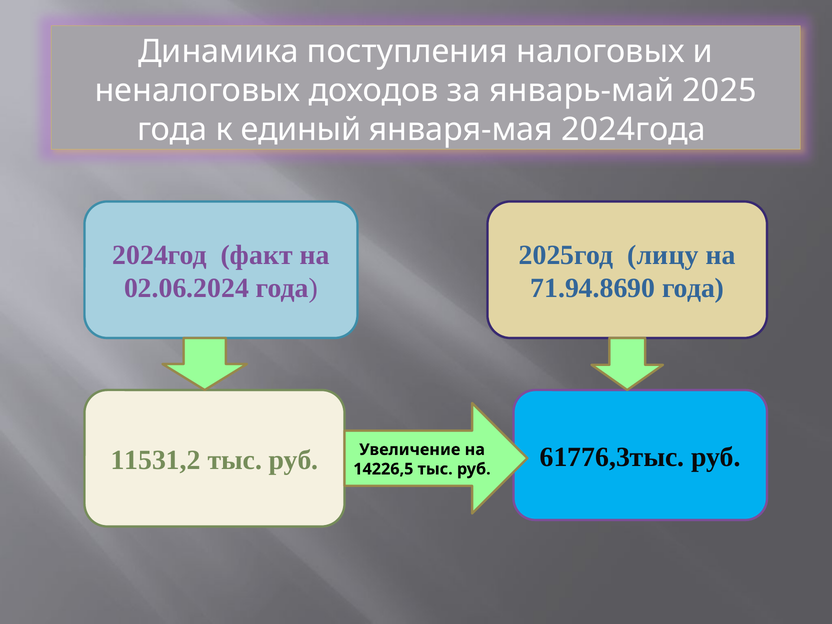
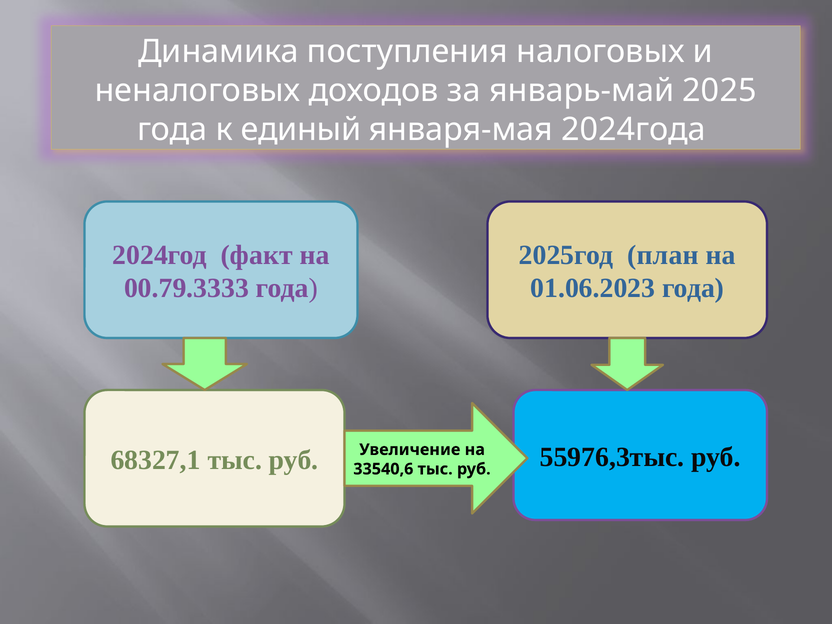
лицу: лицу -> план (663, 255)
02.06.2024: 02.06.2024 -> 00.79.3333 (186, 288)
71.94.8690: 71.94.8690 -> 01.06.2023 (593, 288)
11531,2: 11531,2 -> 68327,1 (156, 460)
61776,3тыс: 61776,3тыс -> 55976,3тыс (612, 457)
14226,5: 14226,5 -> 33540,6 (383, 469)
